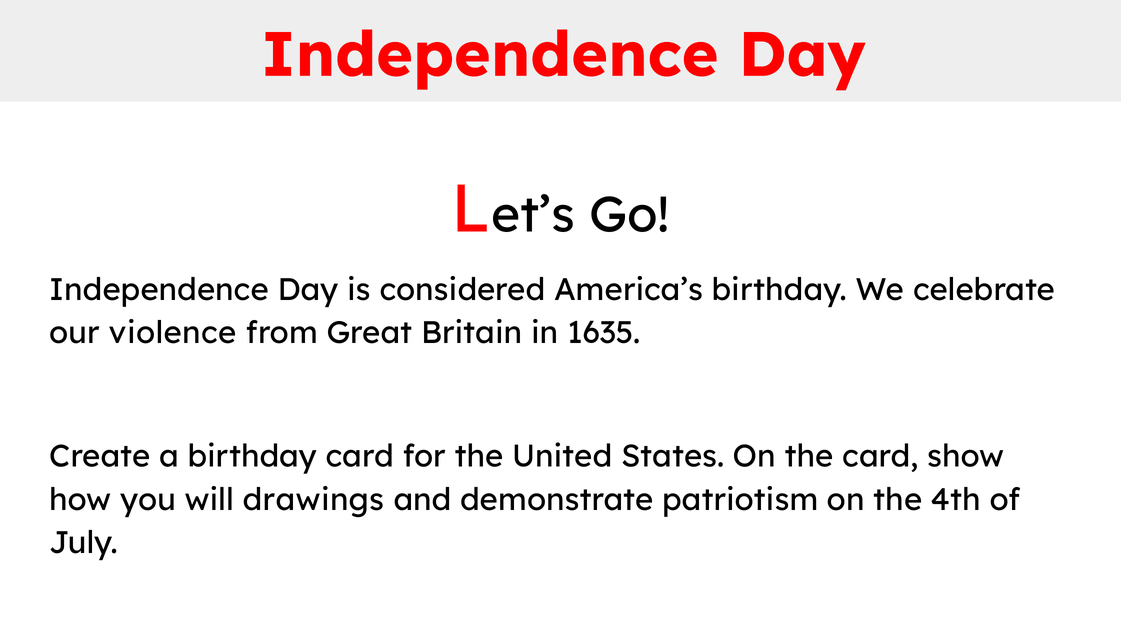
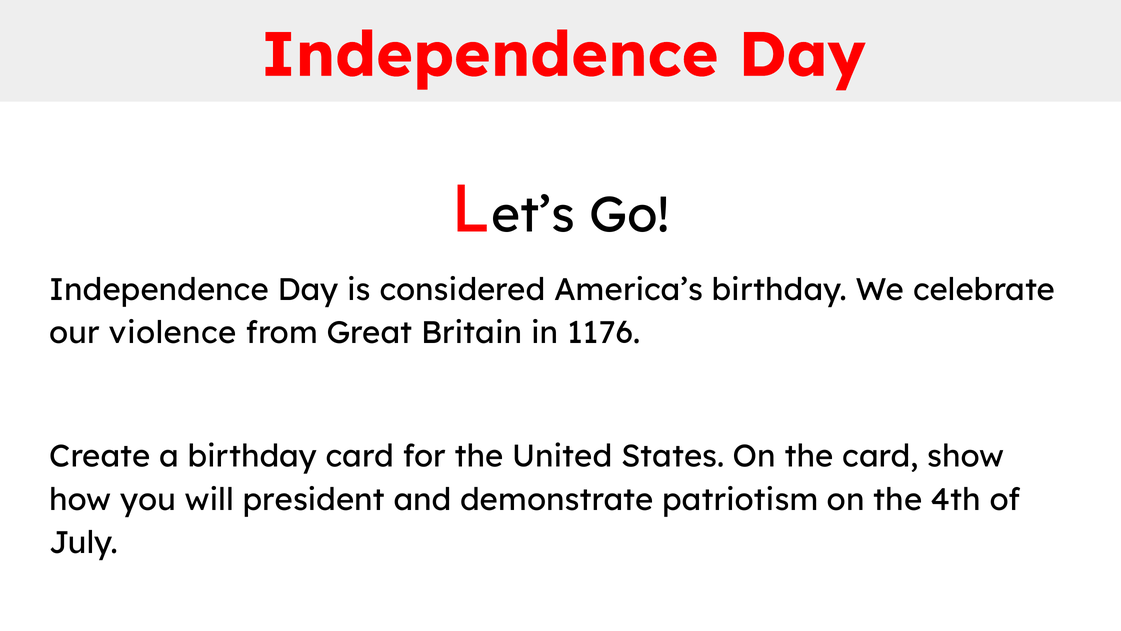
1635: 1635 -> 1176 (604, 333)
drawings: drawings -> president (314, 499)
